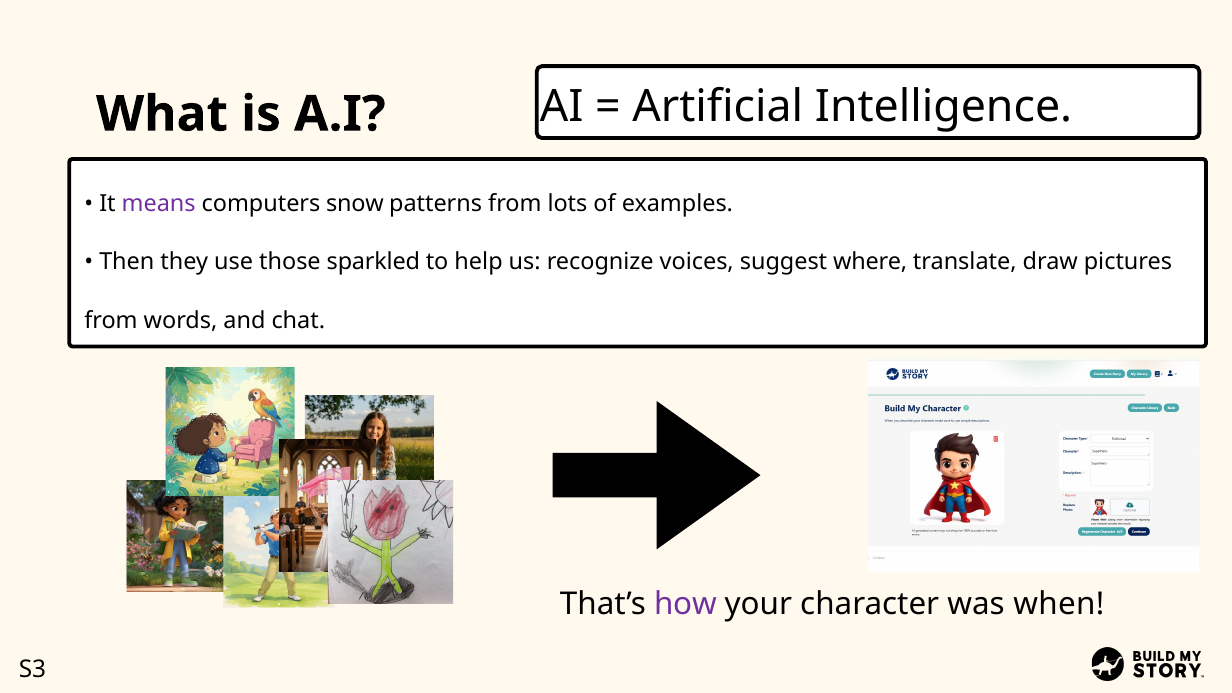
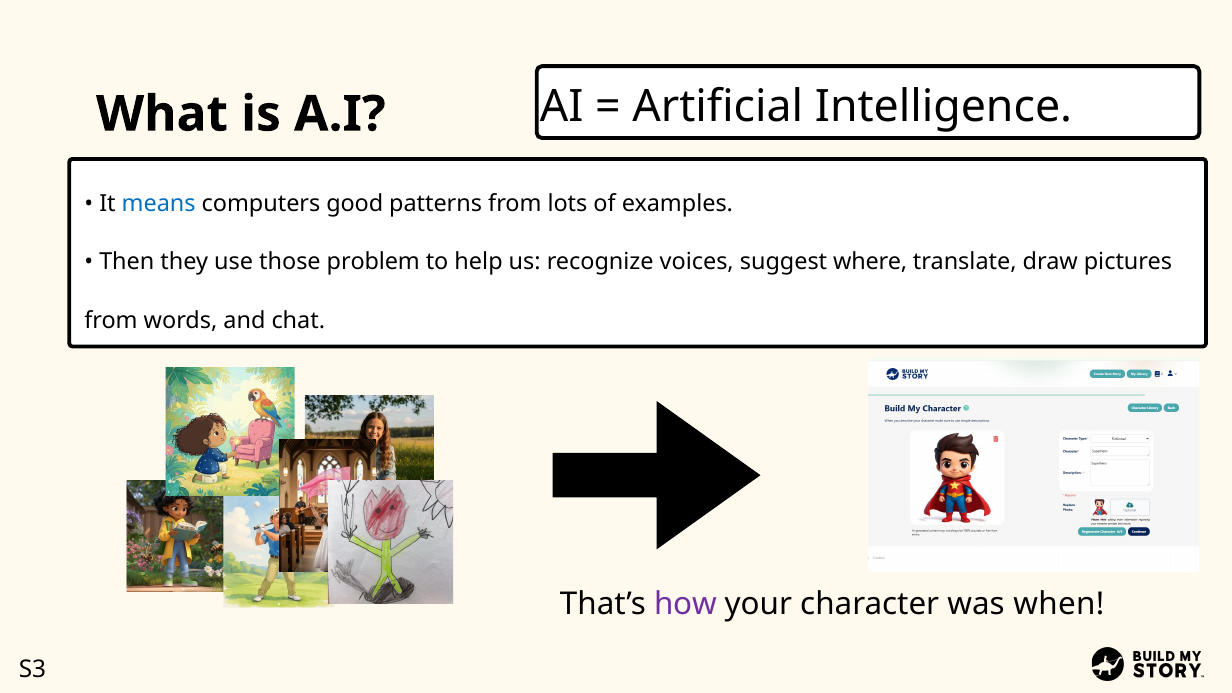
means colour: purple -> blue (159, 203)
snow: snow -> good (355, 203)
sparkled: sparkled -> problem (373, 262)
